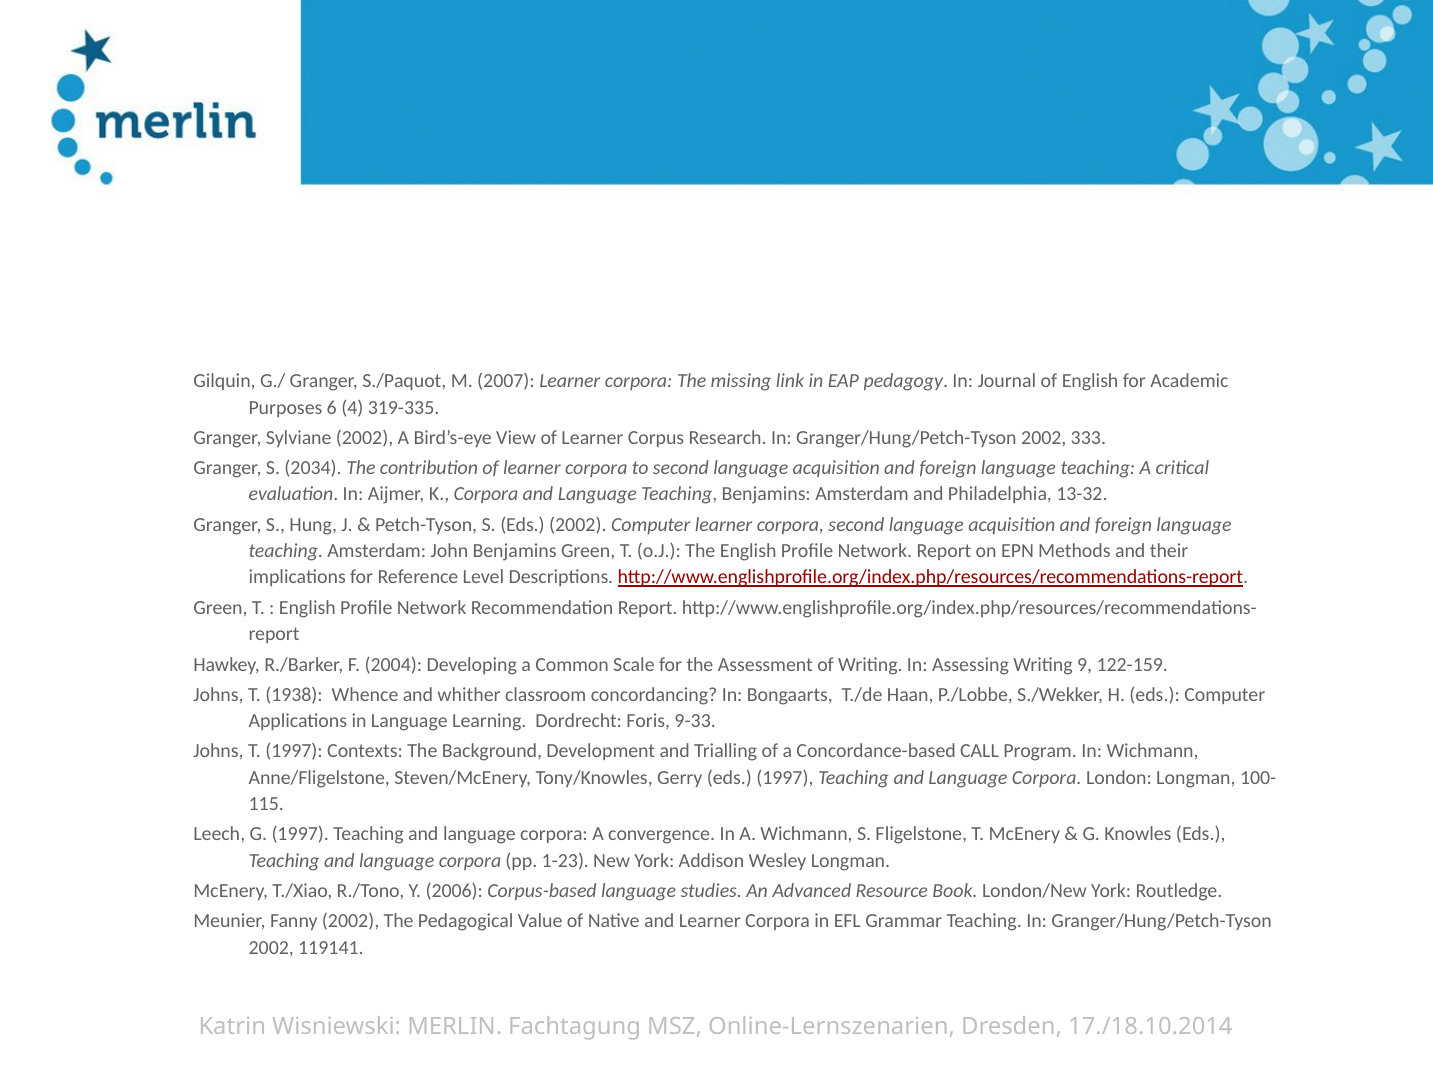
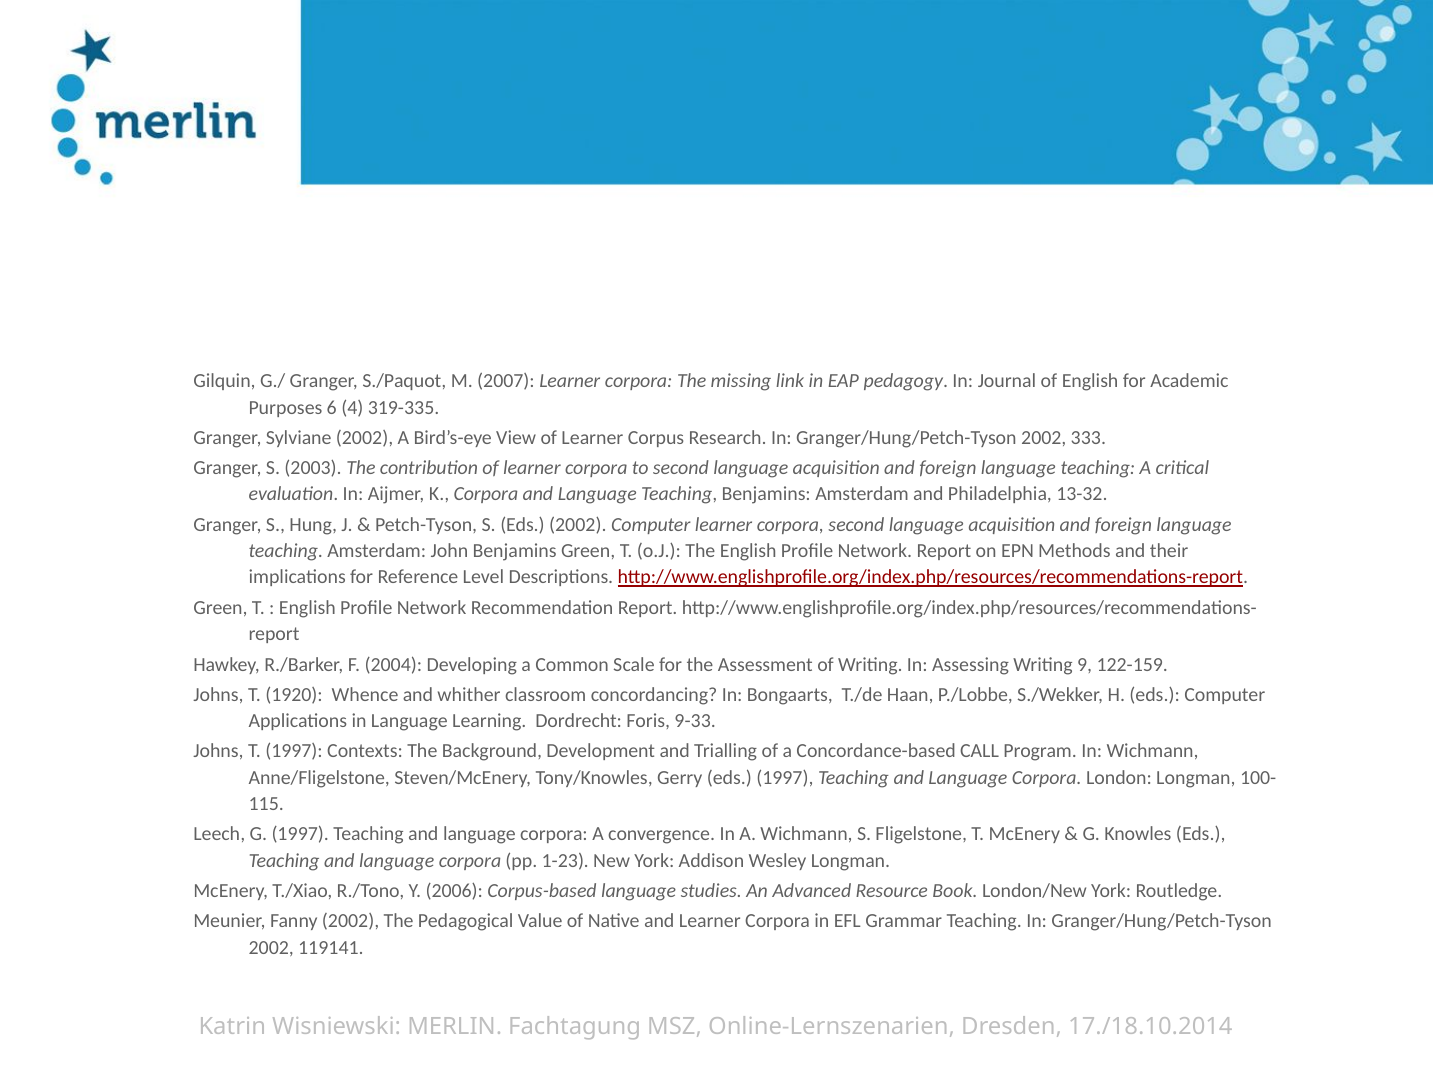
2034: 2034 -> 2003 (313, 468)
1938: 1938 -> 1920 (294, 695)
